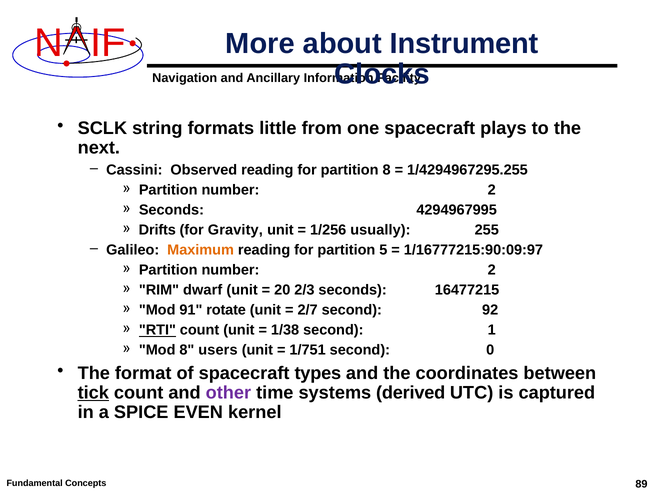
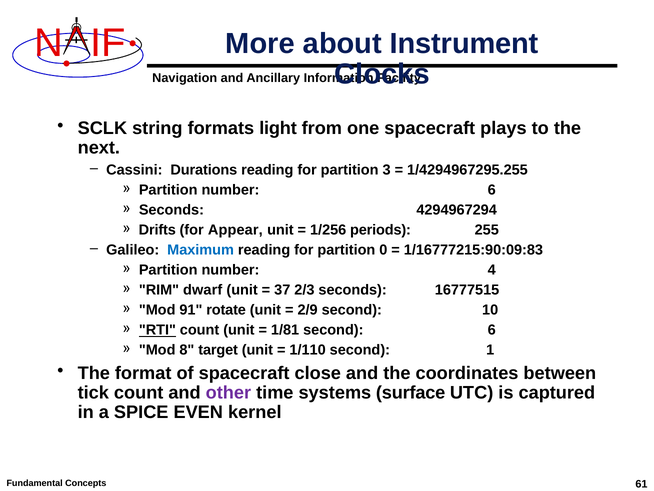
little: little -> light (278, 128)
Observed: Observed -> Durations (204, 170)
partition 8: 8 -> 3 (387, 170)
2: 2 -> 6 (492, 190)
4294967995: 4294967995 -> 4294967294 (457, 210)
Gravity: Gravity -> Appear (235, 230)
usually: usually -> periods (381, 230)
Maximum colour: orange -> blue (201, 250)
5: 5 -> 0 (383, 250)
1/16777215:90:09:97: 1/16777215:90:09:97 -> 1/16777215:90:09:83 (473, 250)
2: 2 -> 4 (492, 270)
20: 20 -> 37 (282, 290)
16477215: 16477215 -> 16777515 (467, 290)
2/7: 2/7 -> 2/9 (308, 310)
92: 92 -> 10 (490, 310)
1/38: 1/38 -> 1/81 (285, 330)
second 1: 1 -> 6 (492, 330)
users: users -> target (218, 350)
1/751: 1/751 -> 1/110 (308, 350)
0: 0 -> 1 (490, 350)
types: types -> close (318, 373)
tick underline: present -> none (93, 393)
derived: derived -> surface (411, 393)
89: 89 -> 61 (641, 484)
